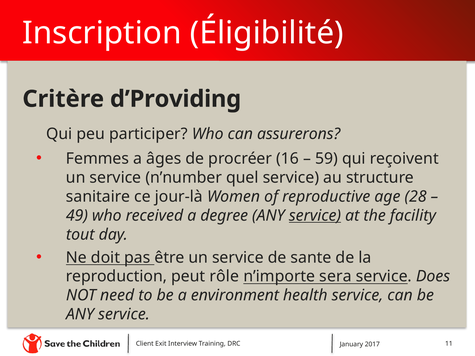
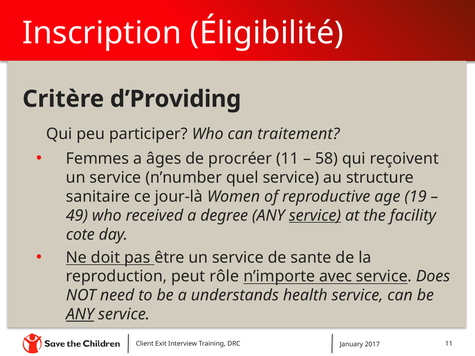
assurerons: assurerons -> traitement (299, 134)
procréer 16: 16 -> 11 (288, 159)
59: 59 -> 58 (327, 159)
28: 28 -> 19 (416, 197)
tout: tout -> cote (80, 235)
sera: sera -> avec (336, 277)
environment: environment -> understands (235, 296)
ANY underline: none -> present (80, 315)
